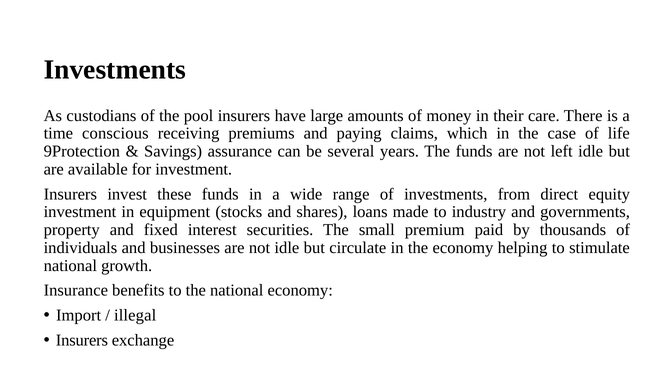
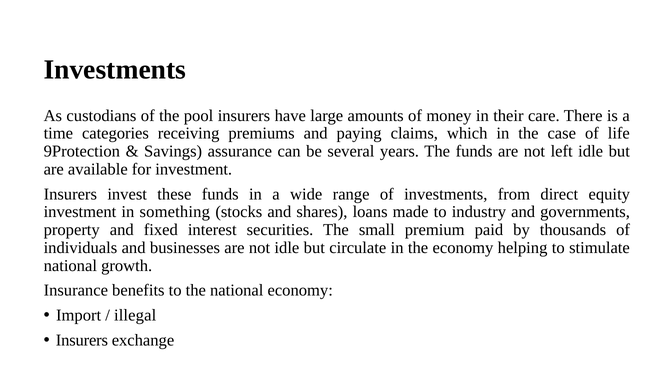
conscious: conscious -> categories (115, 133)
equipment: equipment -> something (175, 212)
